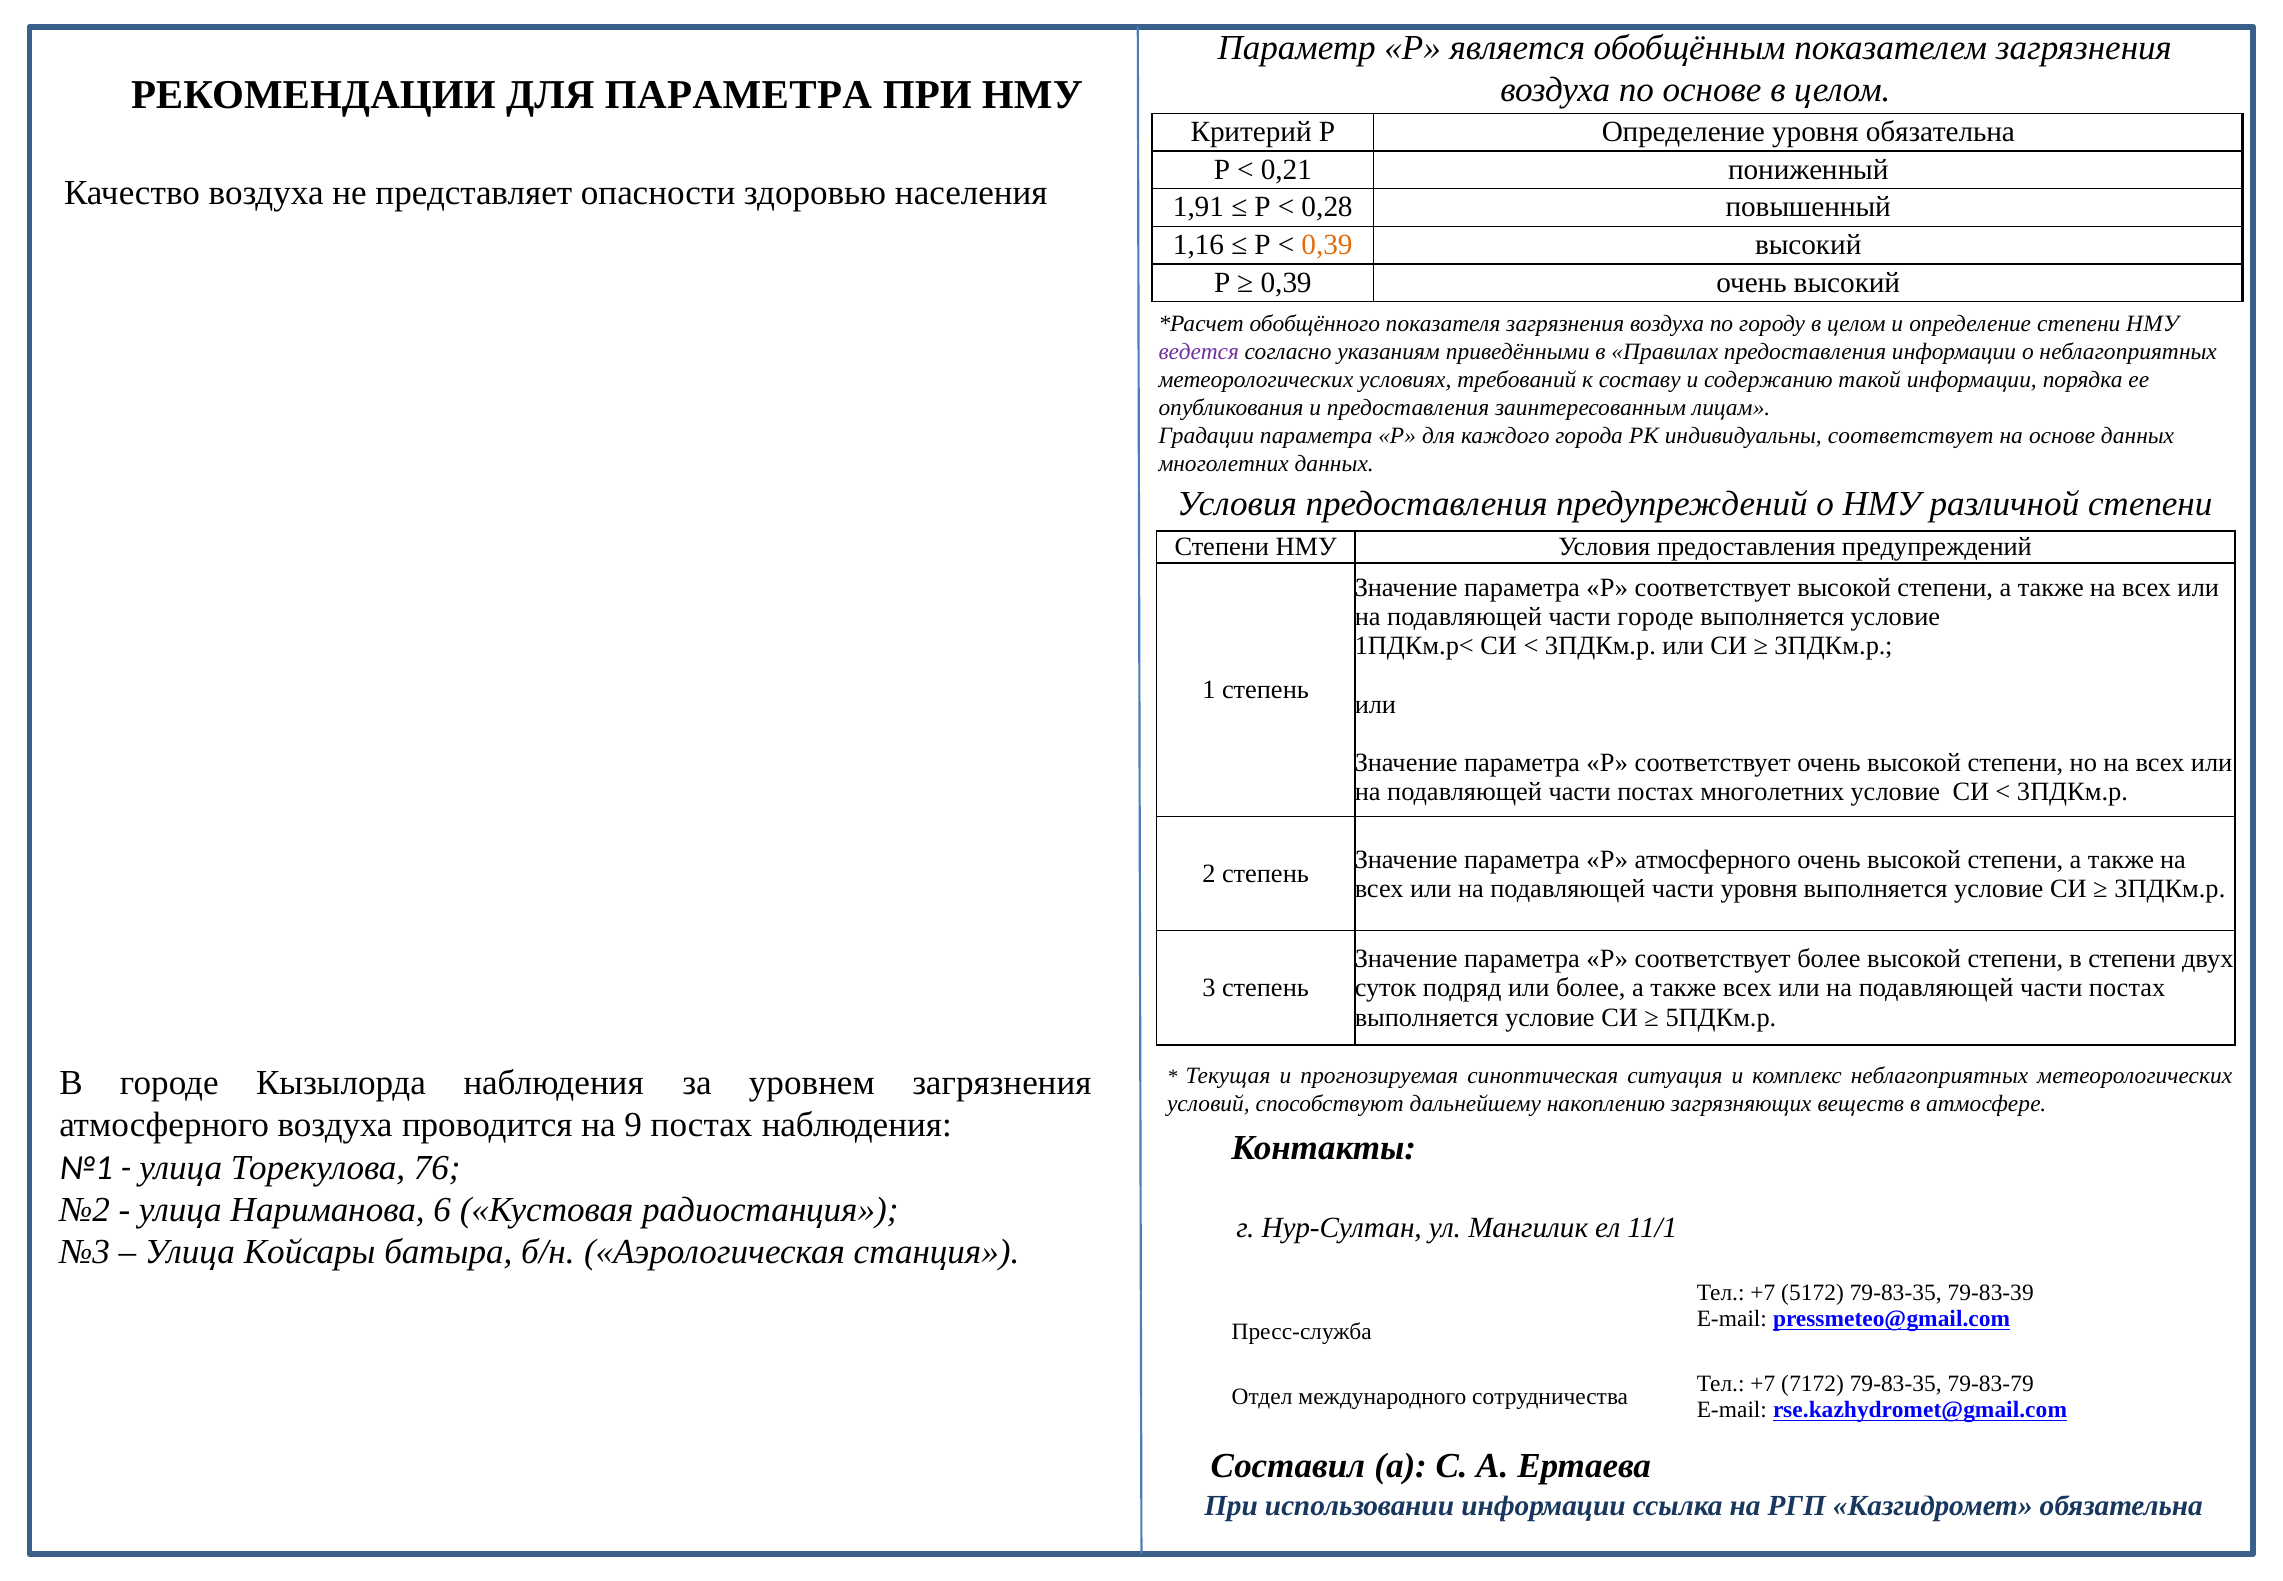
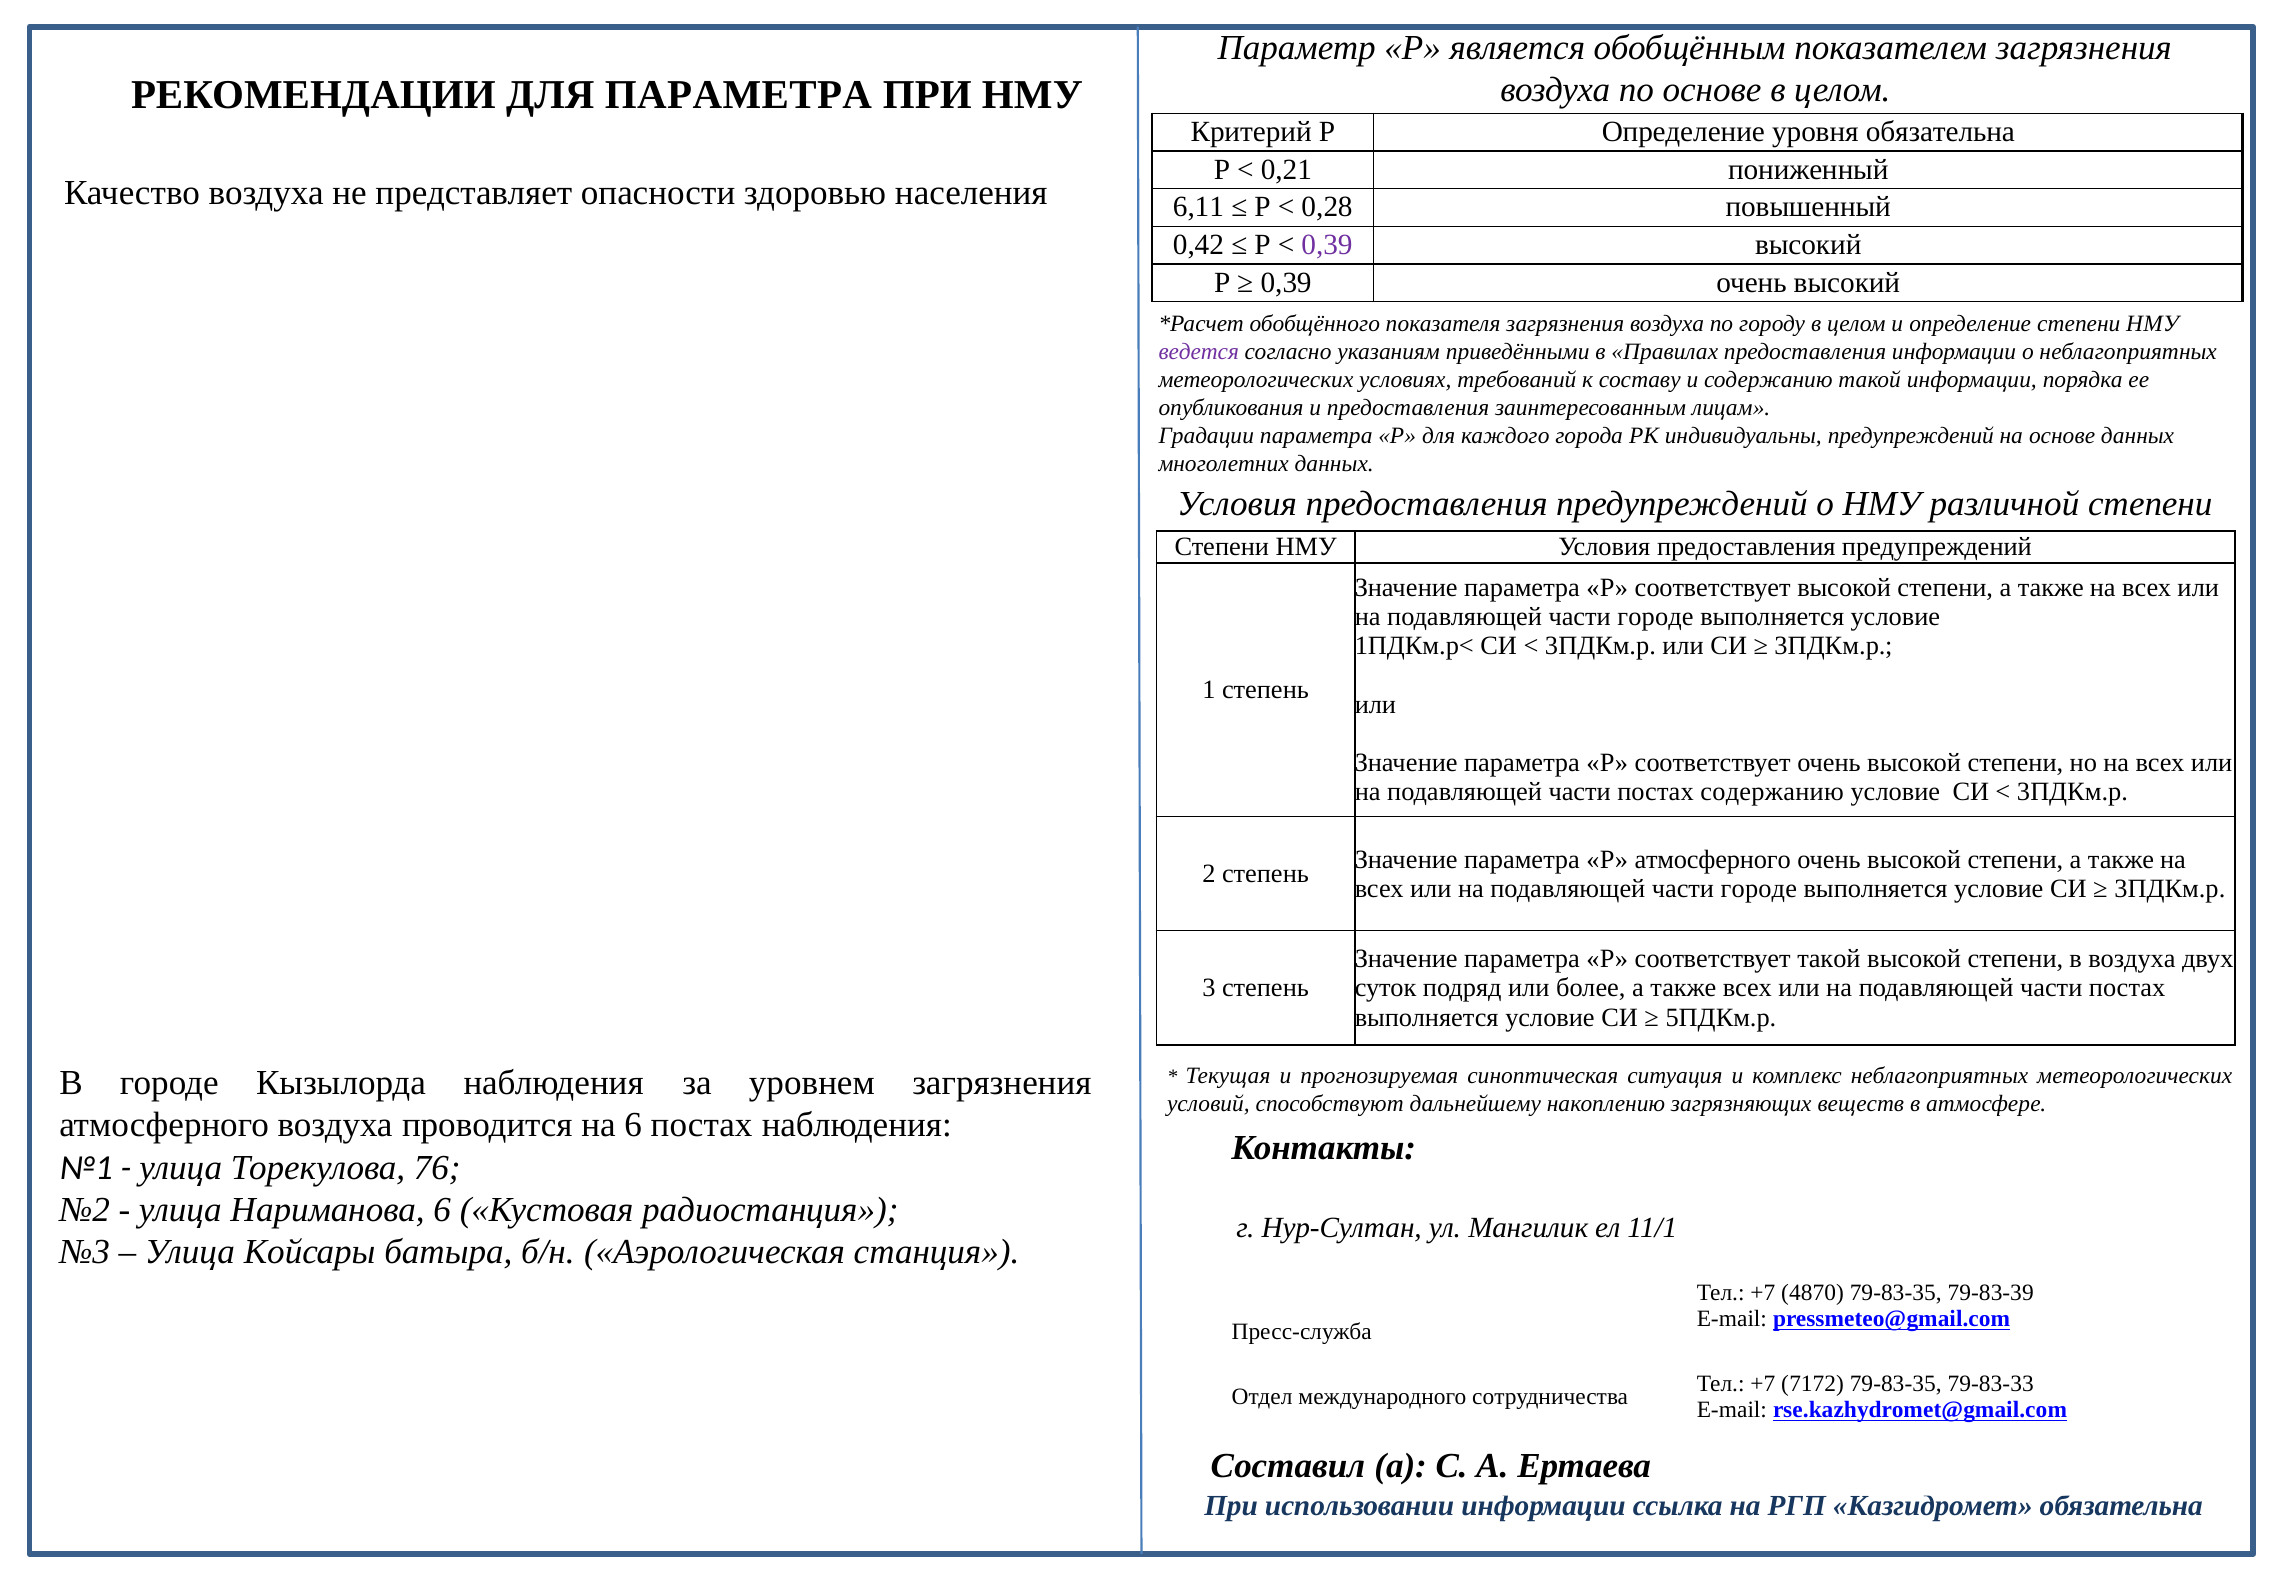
1,91: 1,91 -> 6,11 (1198, 207)
1,16: 1,16 -> 0,42 (1198, 245)
0,39 colour: orange -> purple (1327, 245)
индивидуальны соответствует: соответствует -> предупреждений (1911, 436)
постах многолетних: многолетних -> содержанию (1772, 792)
уровня: уровня -> городе (1759, 888)
соответствует более: более -> такой (1829, 959)
в степени: степени -> воздуха (2132, 959)
на 9: 9 -> 6 (633, 1125)
5172: 5172 -> 4870 (1813, 1292)
79-83-79: 79-83-79 -> 79-83-33 (1991, 1384)
